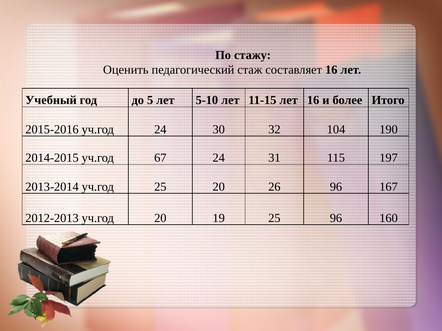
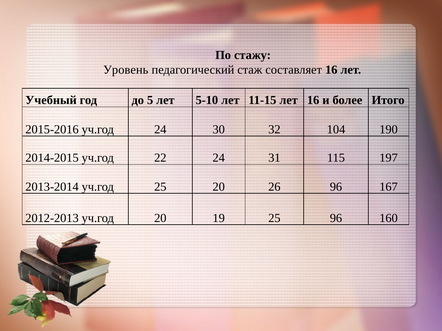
Оценить: Оценить -> Уровень (126, 70)
67: 67 -> 22 (160, 158)
